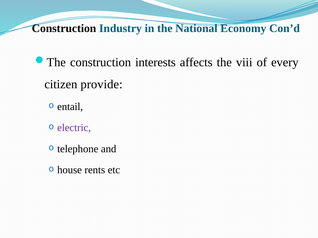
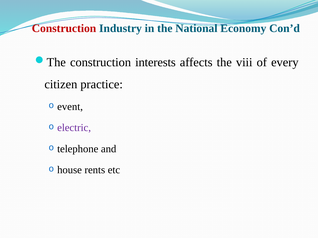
Construction colour: black -> red (64, 28)
provide: provide -> practice (102, 85)
entail: entail -> event (70, 107)
